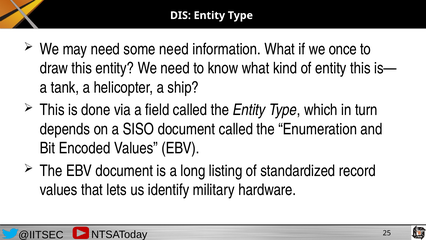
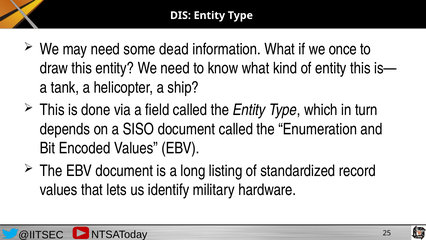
some need: need -> dead (174, 49)
